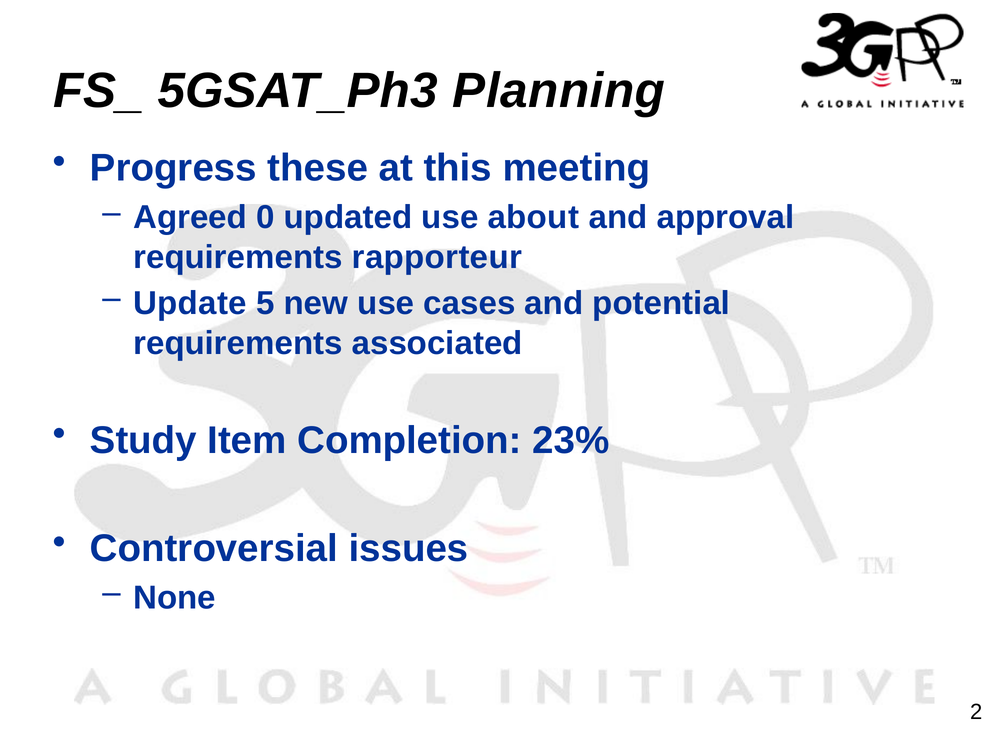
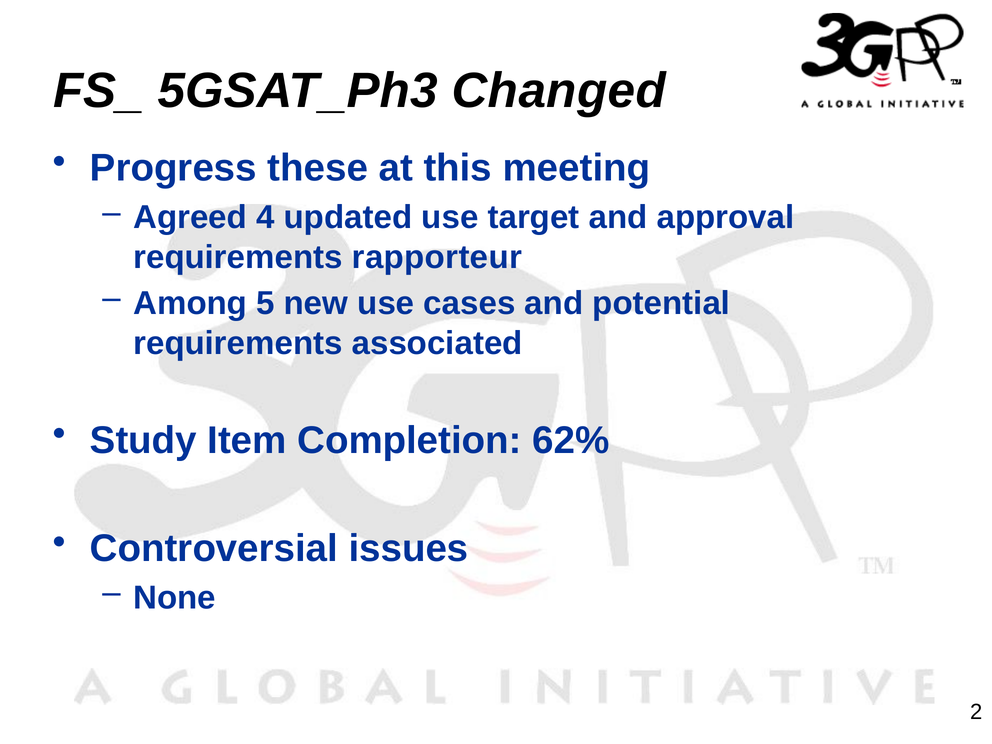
Planning: Planning -> Changed (559, 91)
0: 0 -> 4 (265, 217)
about: about -> target (534, 217)
Update: Update -> Among (190, 303)
23%: 23% -> 62% (571, 441)
